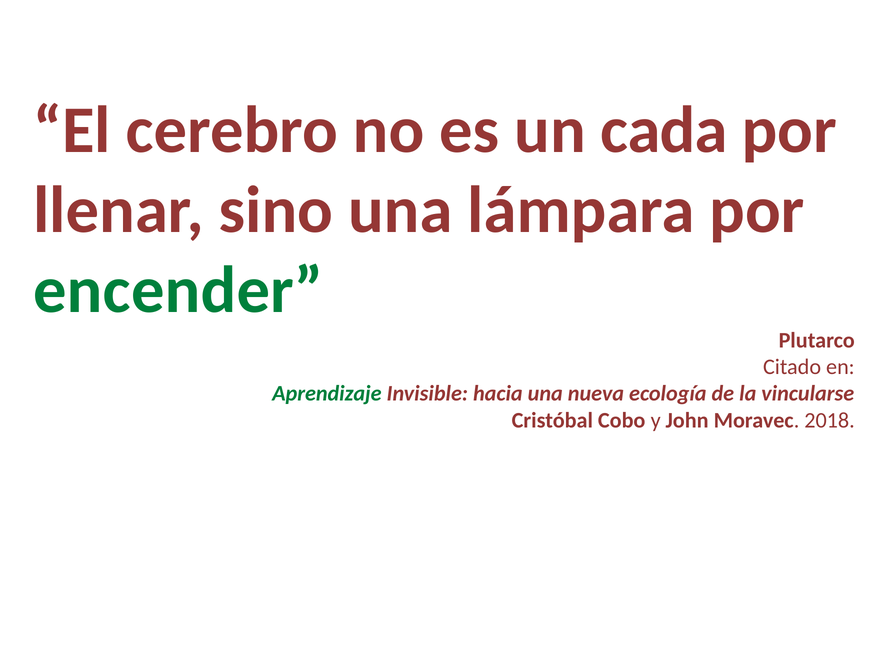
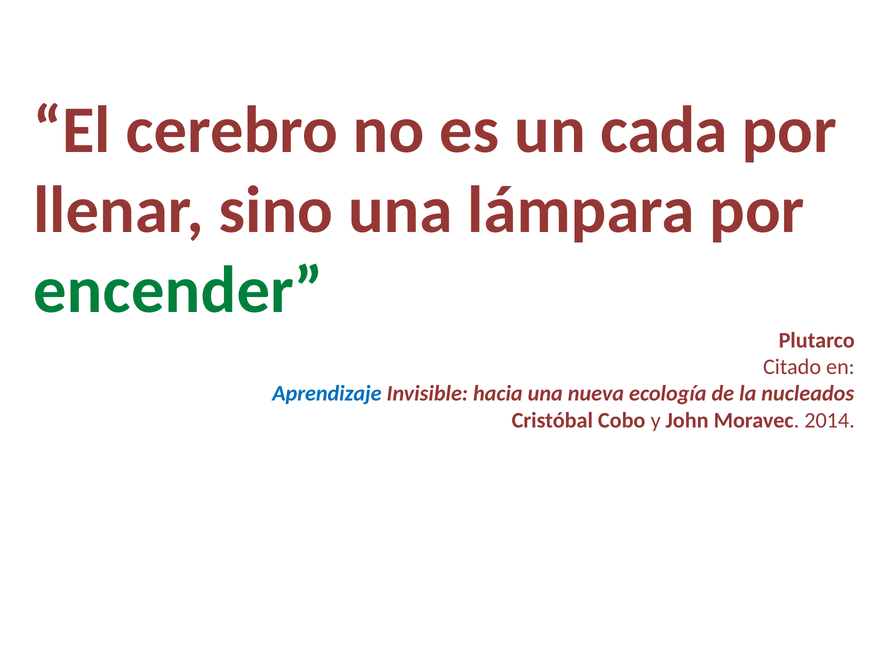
Aprendizaje colour: green -> blue (327, 394)
vincularse: vincularse -> nucleados (808, 394)
2018: 2018 -> 2014 (830, 420)
